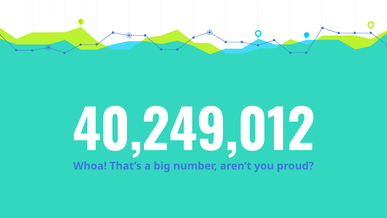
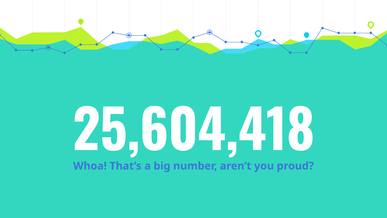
40,249,012: 40,249,012 -> 25,604,418 (194, 132)
